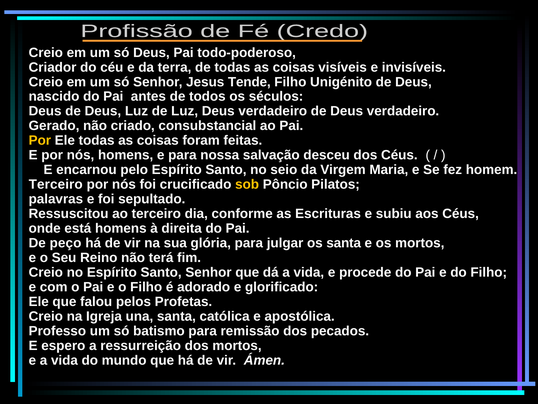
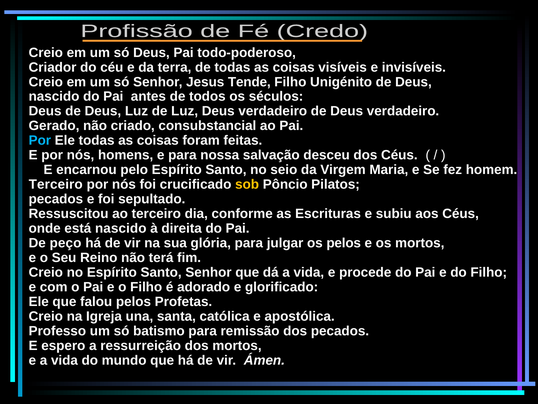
Por colour: yellow -> light blue (40, 140)
palavras: palavras -> pecados (56, 199)
está homens: homens -> nascido (121, 228)
os santa: santa -> pelos (344, 243)
